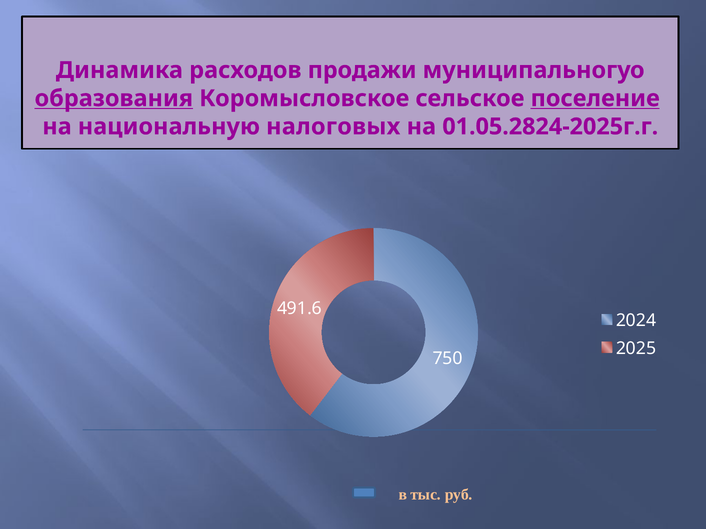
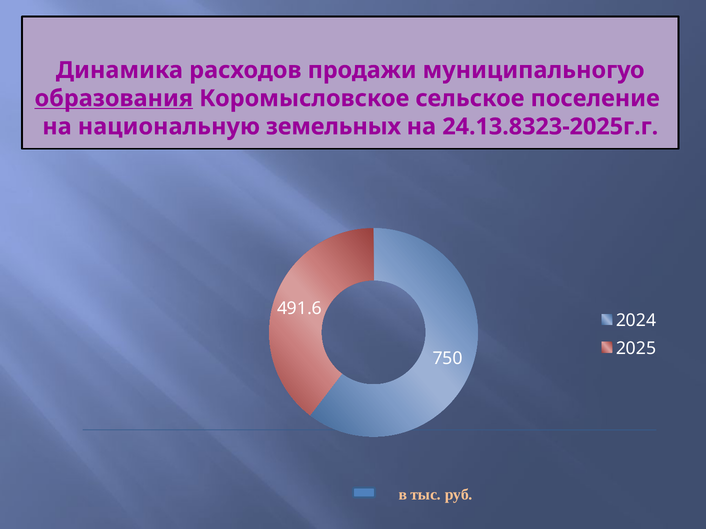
поселение underline: present -> none (595, 98)
налоговых: налоговых -> земельных (333, 127)
01.05.2824-2025г.г: 01.05.2824-2025г.г -> 24.13.8323-2025г.г (550, 127)
